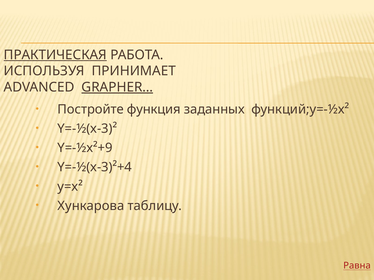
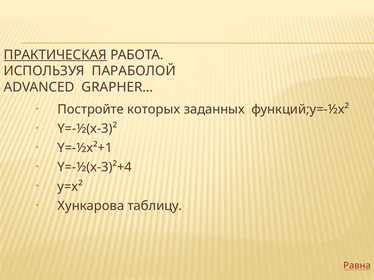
ПРИНИМАЕТ: ПРИНИМАЕТ -> ПАРАБОЛОЙ (134, 71)
GRAPHER… underline: present -> none (117, 87)
функция: функция -> которых (154, 110)
Y=-½x²+9: Y=-½x²+9 -> Y=-½x²+1 (85, 148)
